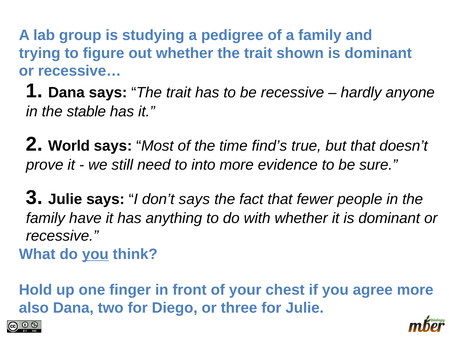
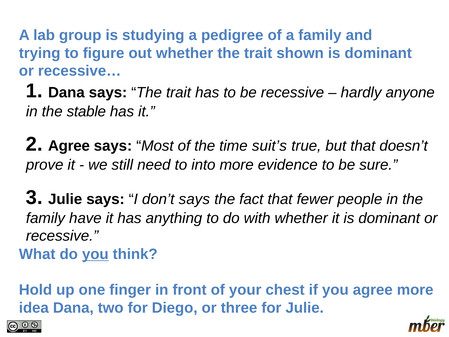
2 World: World -> Agree (69, 146)
find’s: find’s -> suit’s (269, 146)
also: also -> idea (34, 308)
